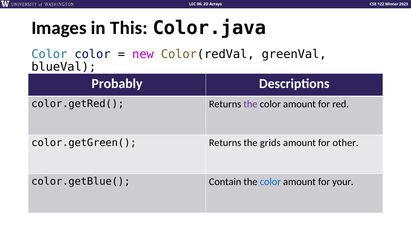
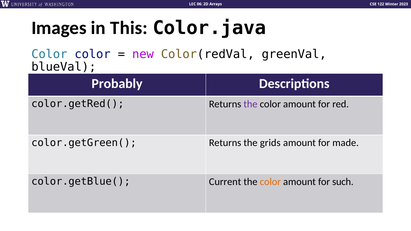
other: other -> made (346, 143)
Contain: Contain -> Current (225, 182)
color colour: blue -> orange (270, 182)
your: your -> such (343, 182)
